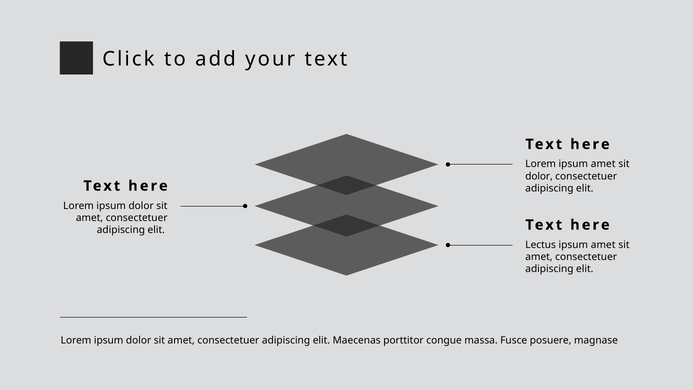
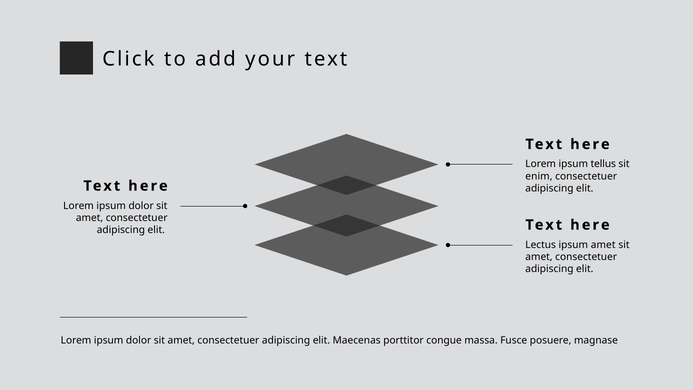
Lorem ipsum amet: amet -> tellus (603, 164)
dolor: dolor -> enim (539, 176)
